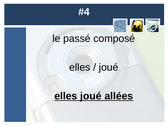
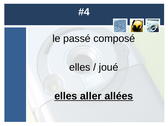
elles joué: joué -> aller (91, 96)
